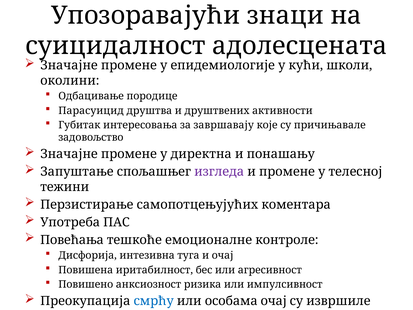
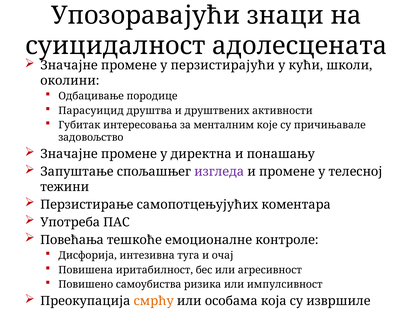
епидемиологије: епидемиологије -> перзистирајући (223, 65)
завршавају: завршавају -> менталним (224, 125)
анксиозност: анксиозност -> самоубиства (149, 284)
смрћу colour: blue -> orange (154, 301)
особама очај: очај -> која (274, 301)
